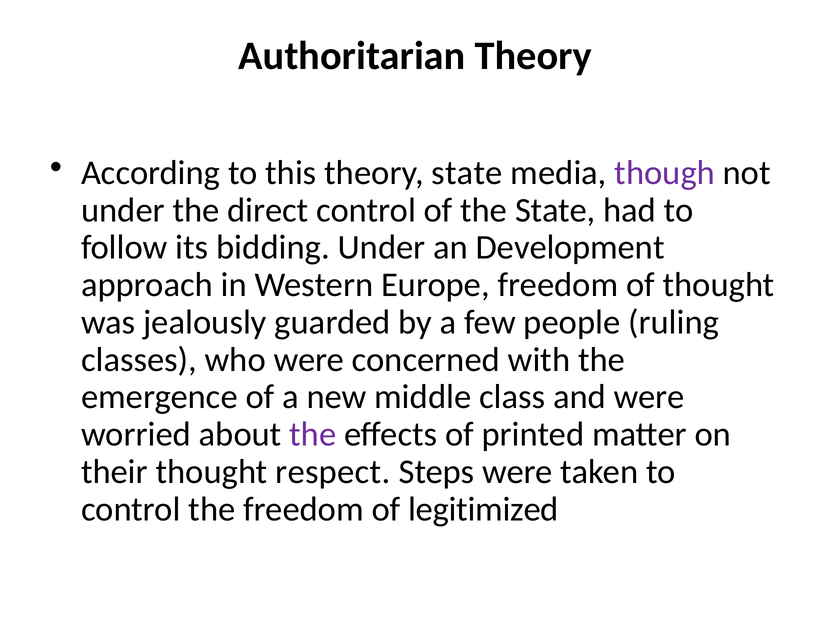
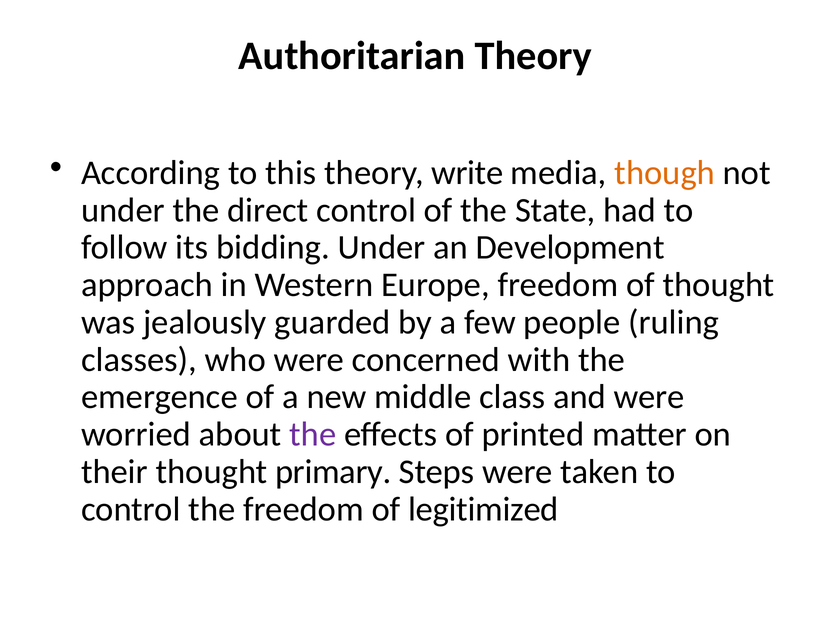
theory state: state -> write (467, 173)
though colour: purple -> orange (665, 173)
respect: respect -> primary (333, 472)
